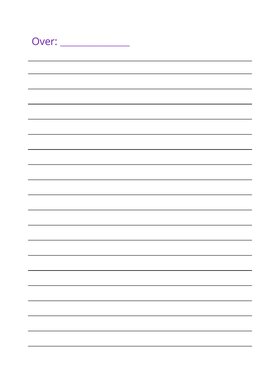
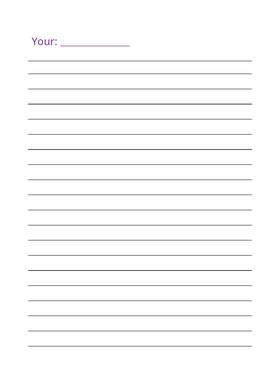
Over: Over -> Your (45, 42)
